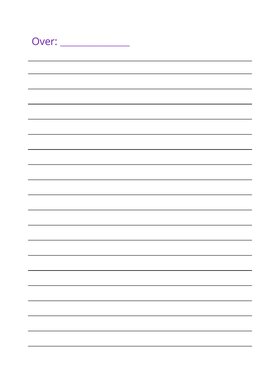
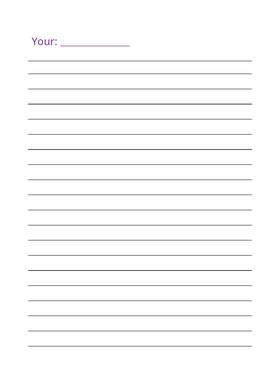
Over: Over -> Your (45, 42)
